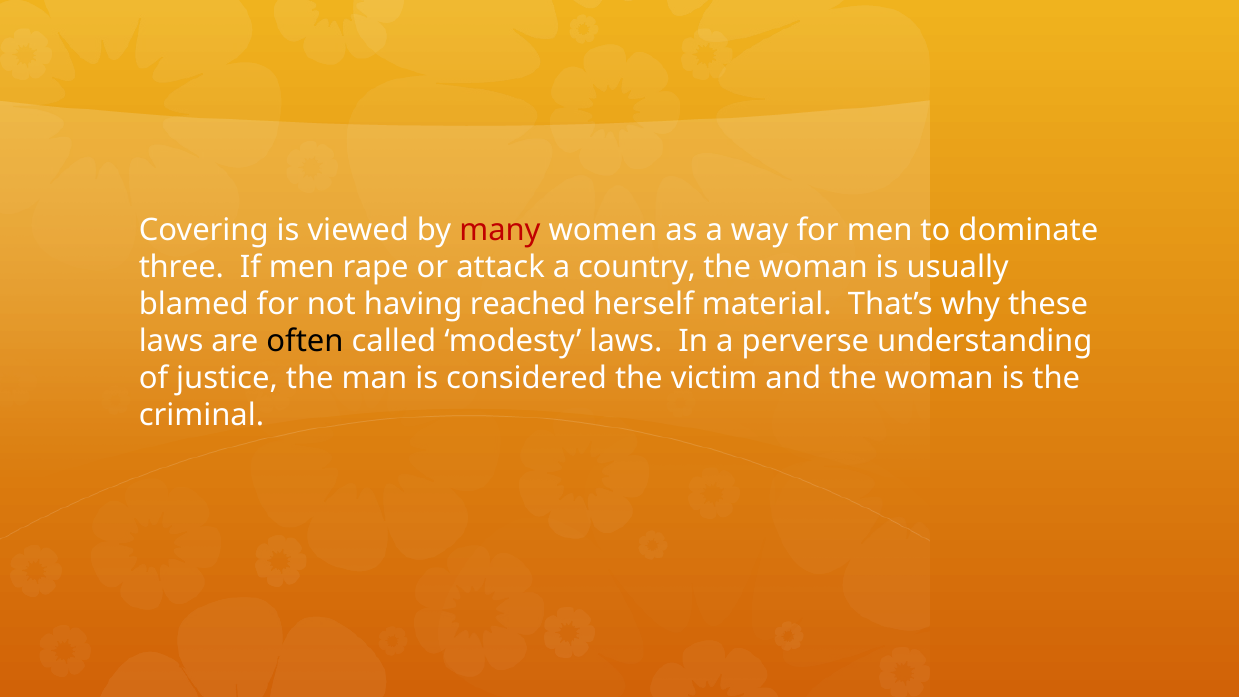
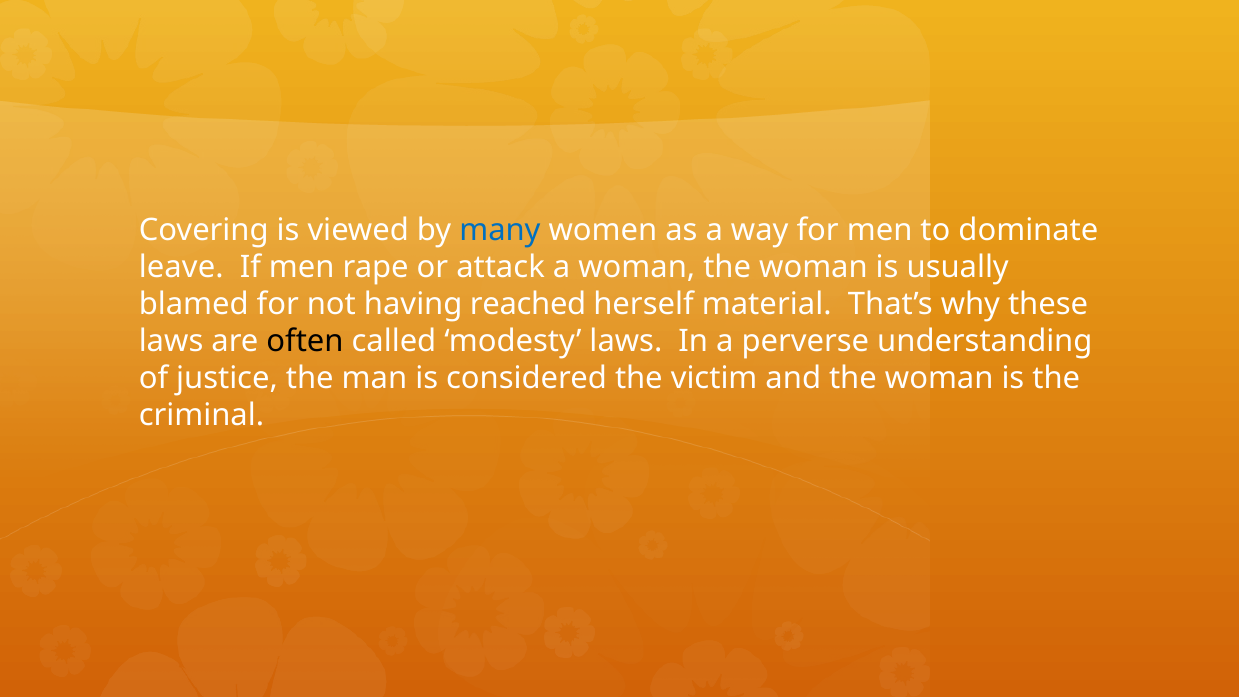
many colour: red -> blue (500, 230)
three: three -> leave (181, 267)
a country: country -> woman (637, 267)
